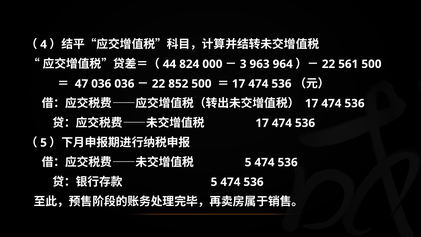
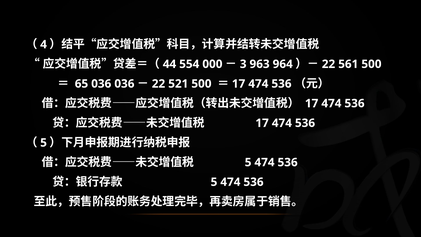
824: 824 -> 554 (189, 64)
47: 47 -> 65 (81, 84)
852: 852 -> 521 (178, 84)
